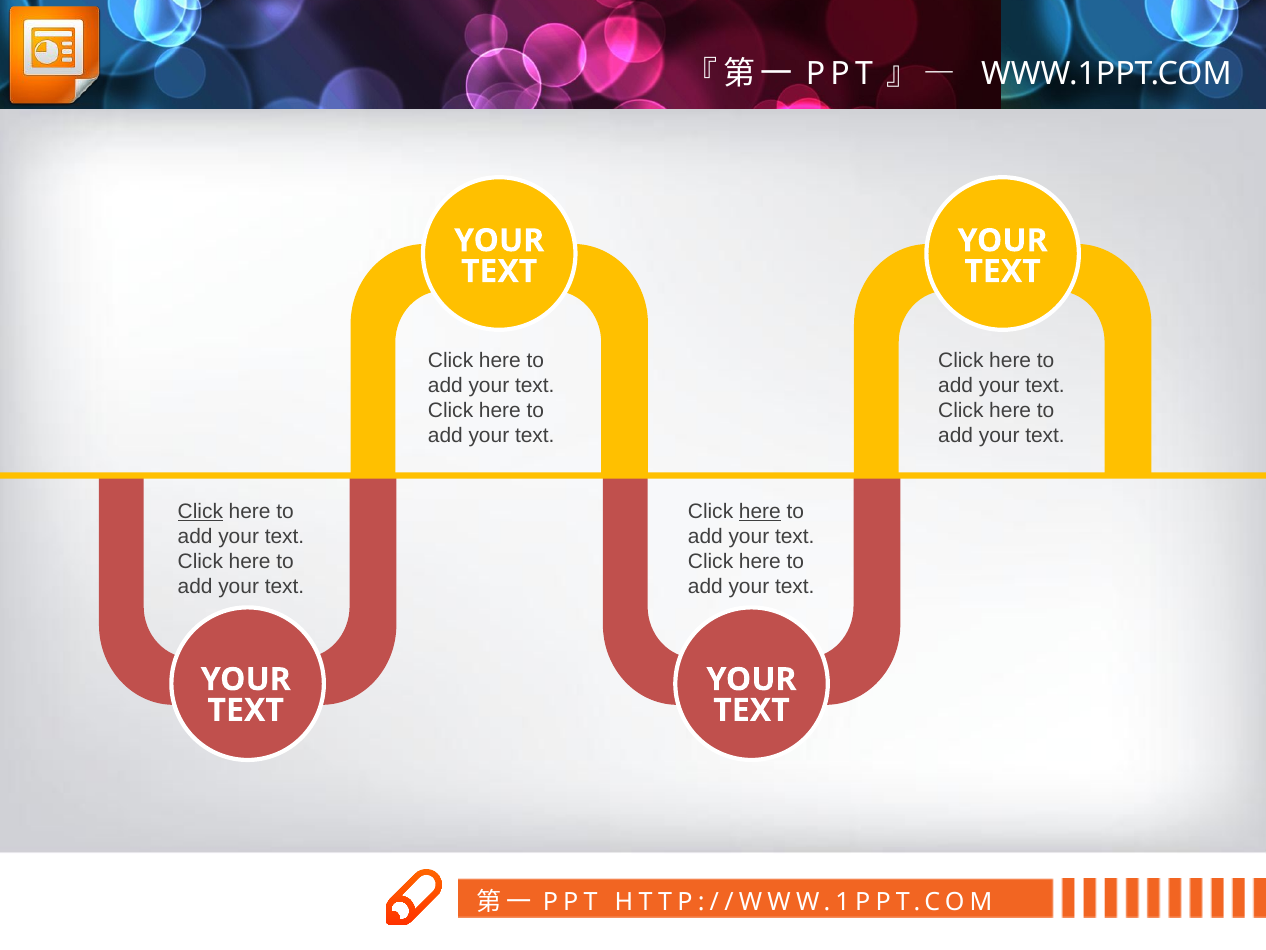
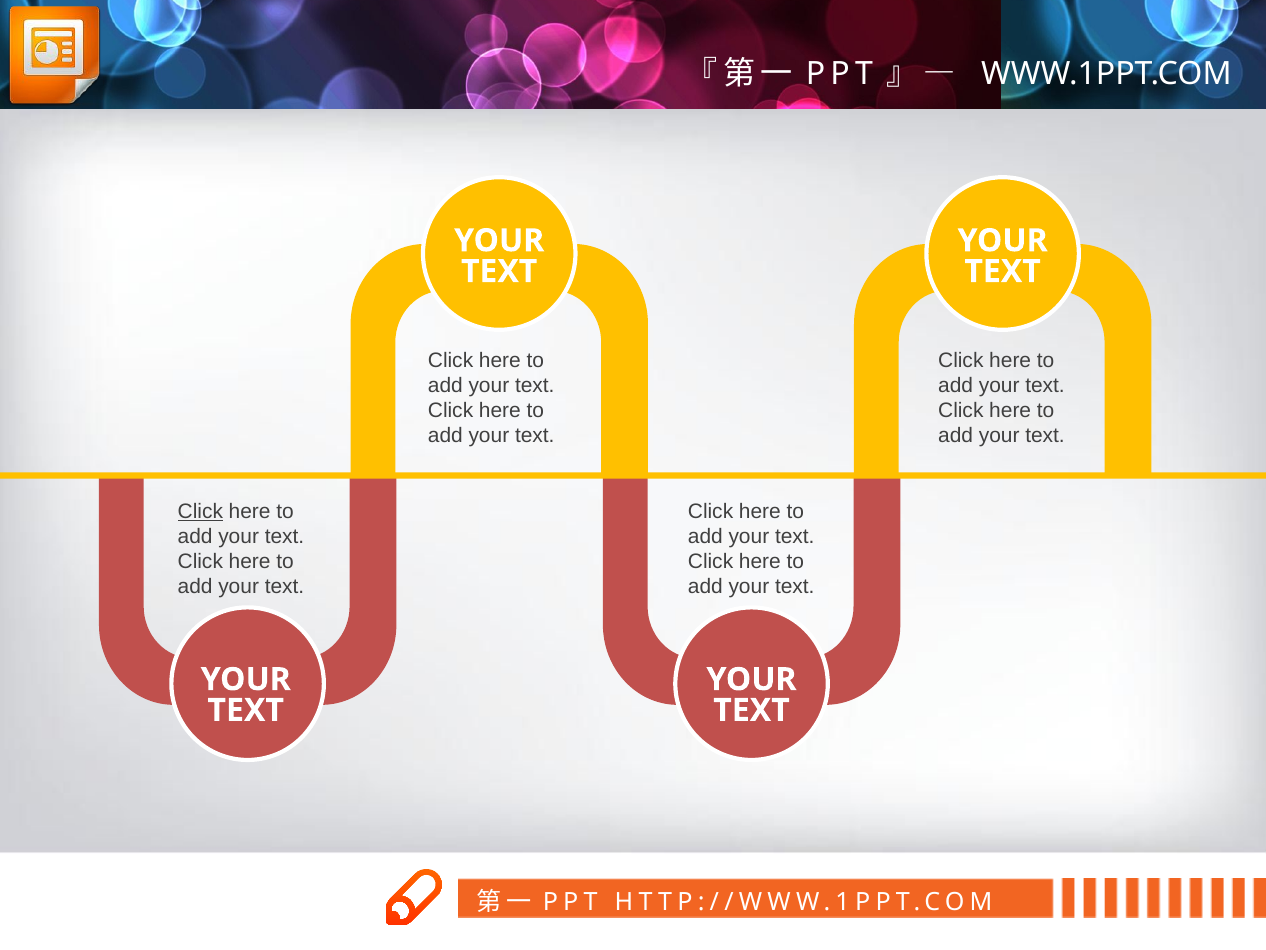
here underline: present -> none (760, 511)
